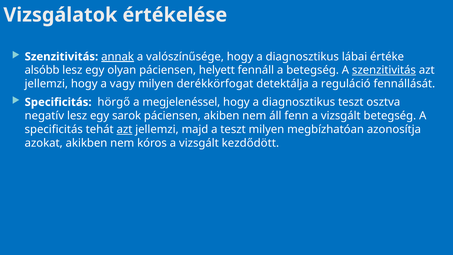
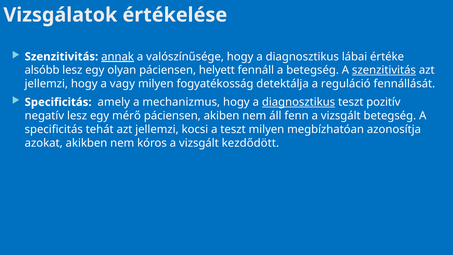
derékkörfogat: derékkörfogat -> fogyatékosság (215, 84)
hörgő: hörgő -> amely (114, 102)
megjelenéssel: megjelenéssel -> mechanizmus (181, 102)
diagnosztikus underline: none -> present (299, 102)
osztva: osztva -> pozitív (383, 102)
sarok: sarok -> mérő (126, 116)
azt underline: present -> none (124, 129)
majd: majd -> kocsi (195, 129)
